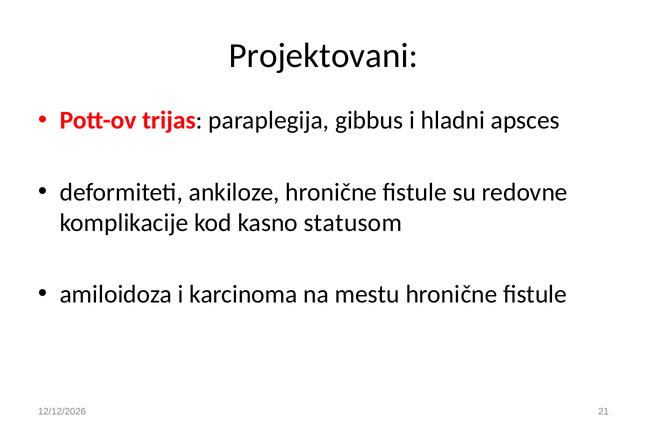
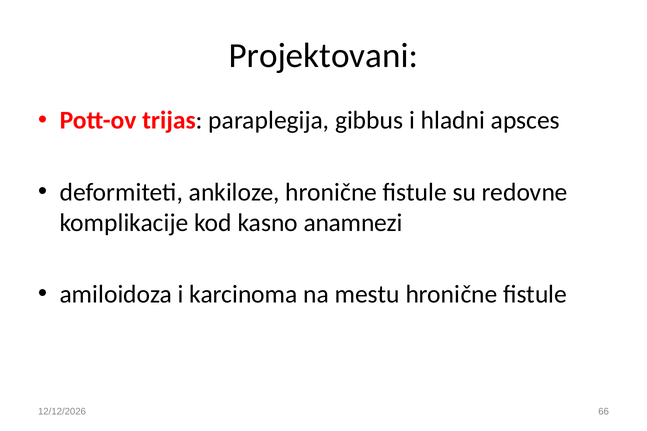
statusom: statusom -> anamnezi (353, 223)
21: 21 -> 66 (604, 412)
